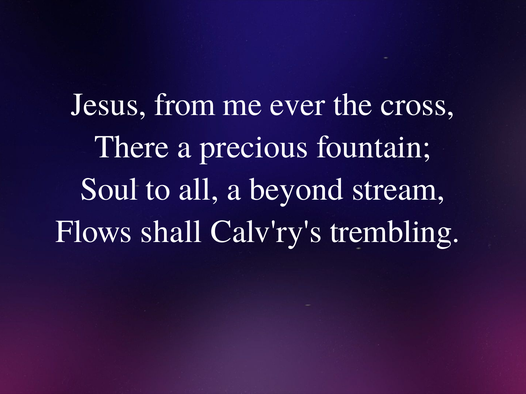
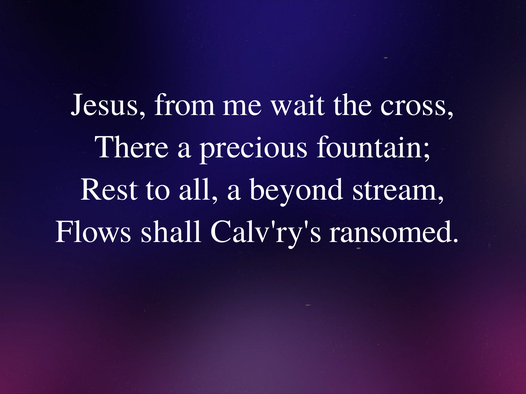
ever: ever -> wait (298, 105)
Soul: Soul -> Rest (109, 190)
trembling: trembling -> ransomed (395, 232)
